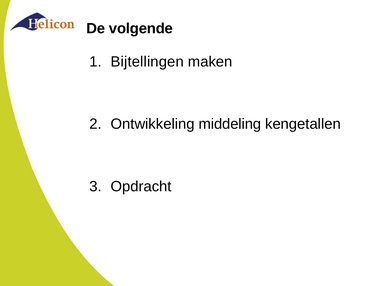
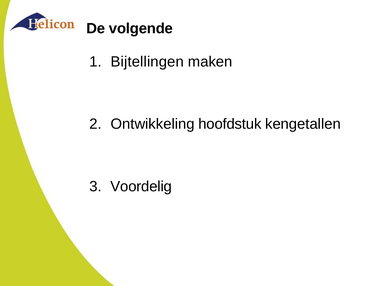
middeling: middeling -> hoofdstuk (230, 124)
Opdracht: Opdracht -> Voordelig (141, 186)
